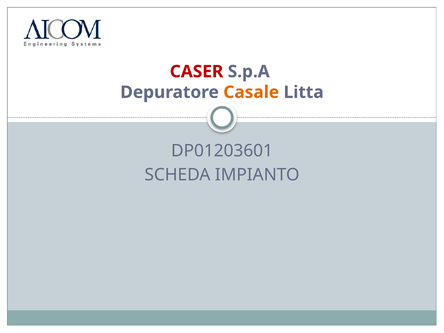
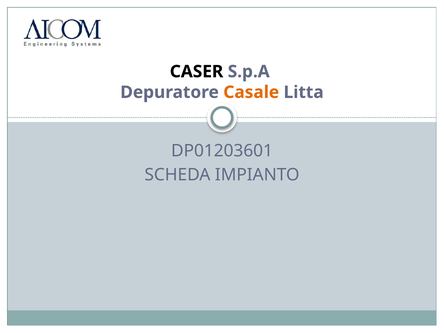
CASER colour: red -> black (197, 72)
